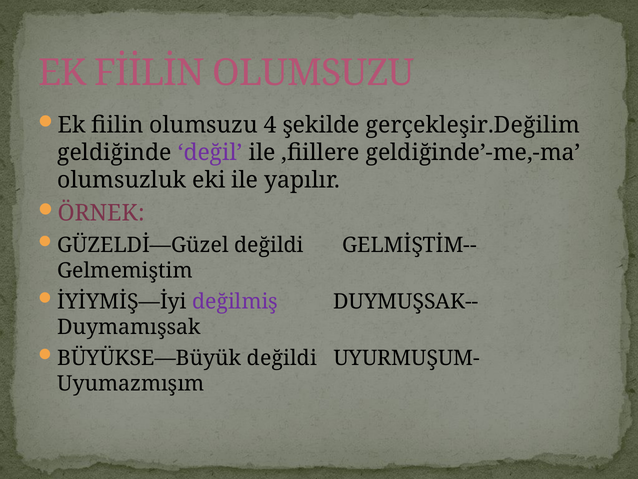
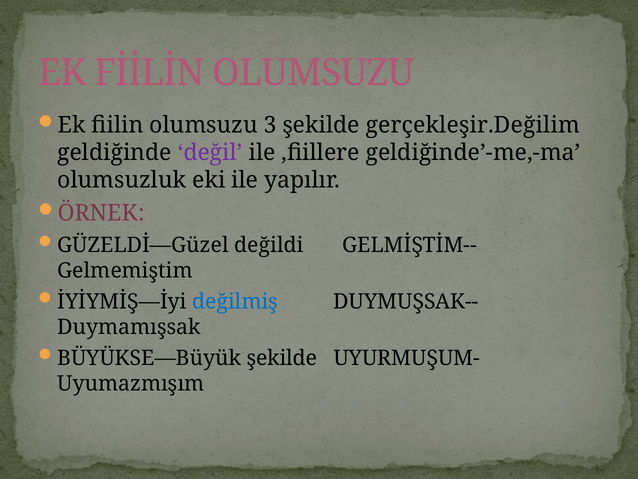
4: 4 -> 3 (270, 125)
değilmiş colour: purple -> blue (235, 301)
BÜYÜKSE—Büyük değildi: değildi -> şekilde (282, 358)
